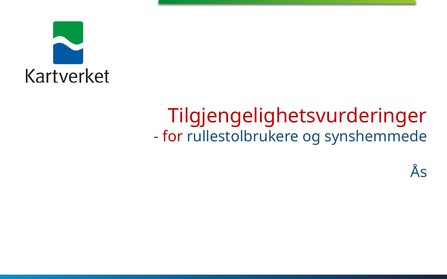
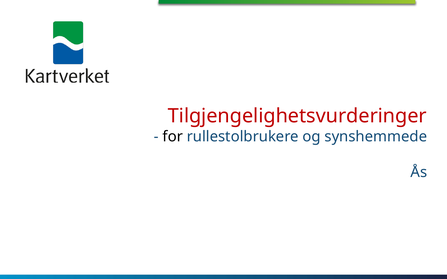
for colour: red -> black (173, 137)
